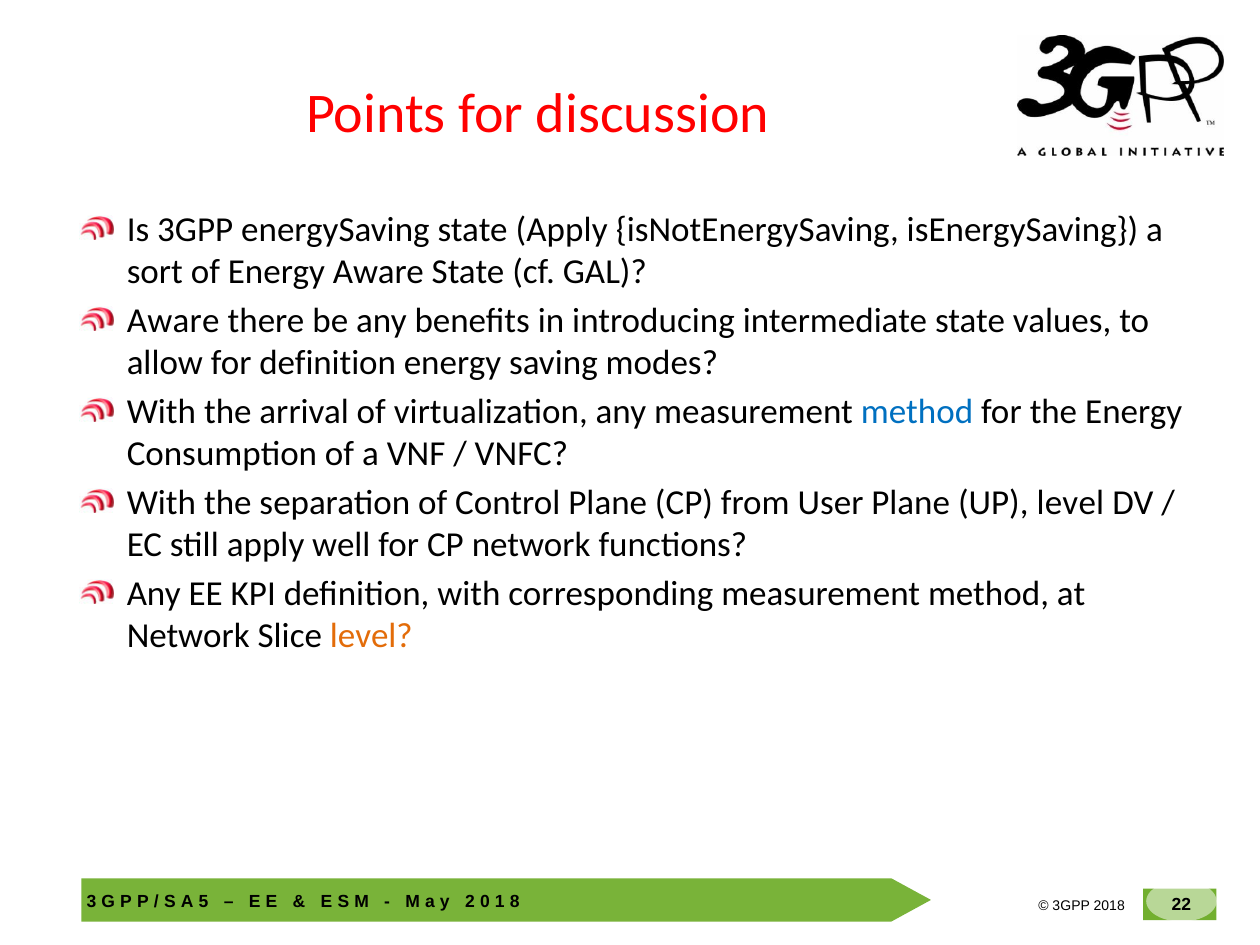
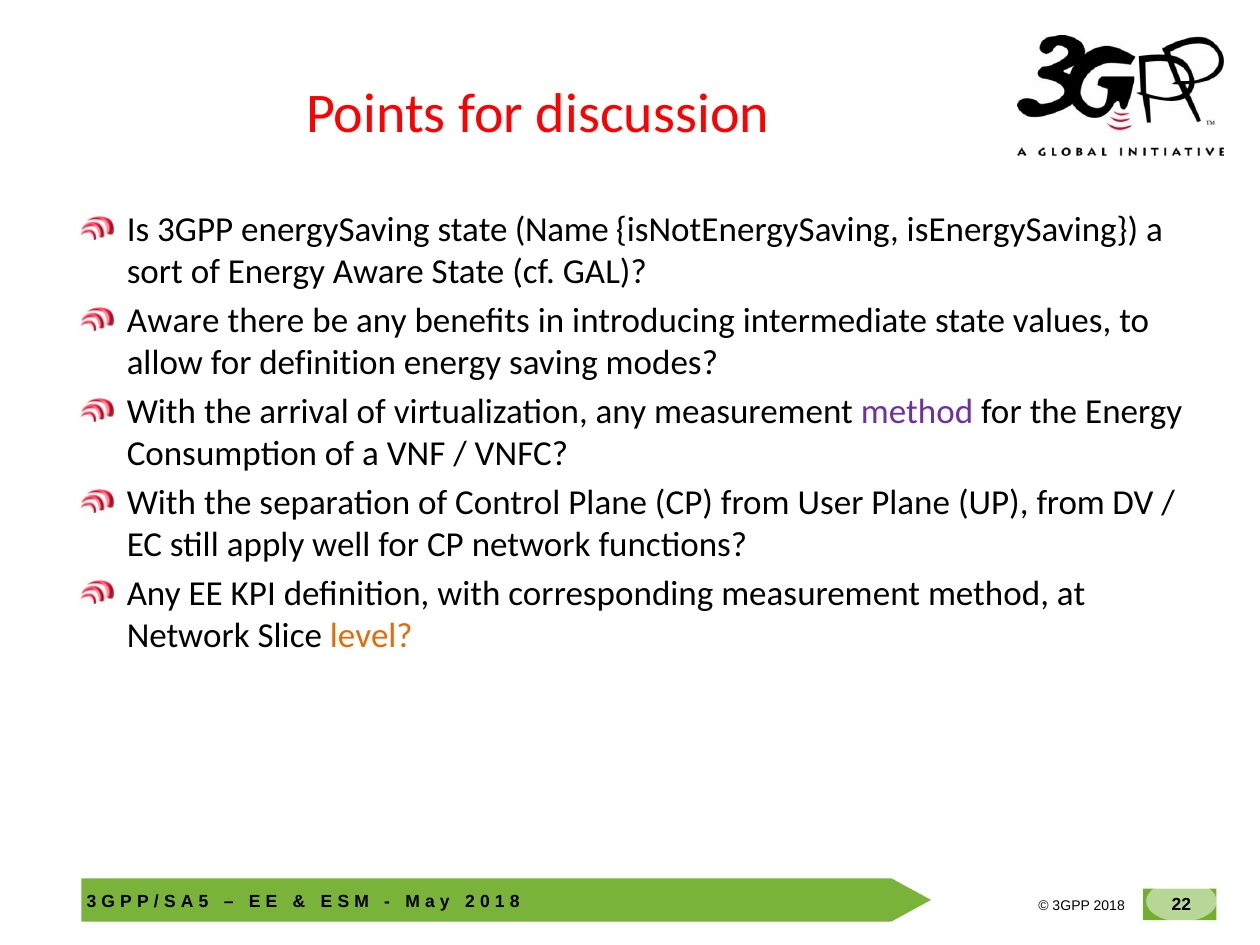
state Apply: Apply -> Name (562, 230)
method colour: blue -> purple (917, 412)
UP level: level -> from (1071, 503)
